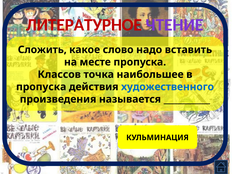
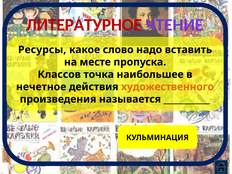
Сложить: Сложить -> Ресурсы (42, 50)
пропуска: пропуска -> нечетное (41, 87)
художественного colour: blue -> orange (168, 87)
